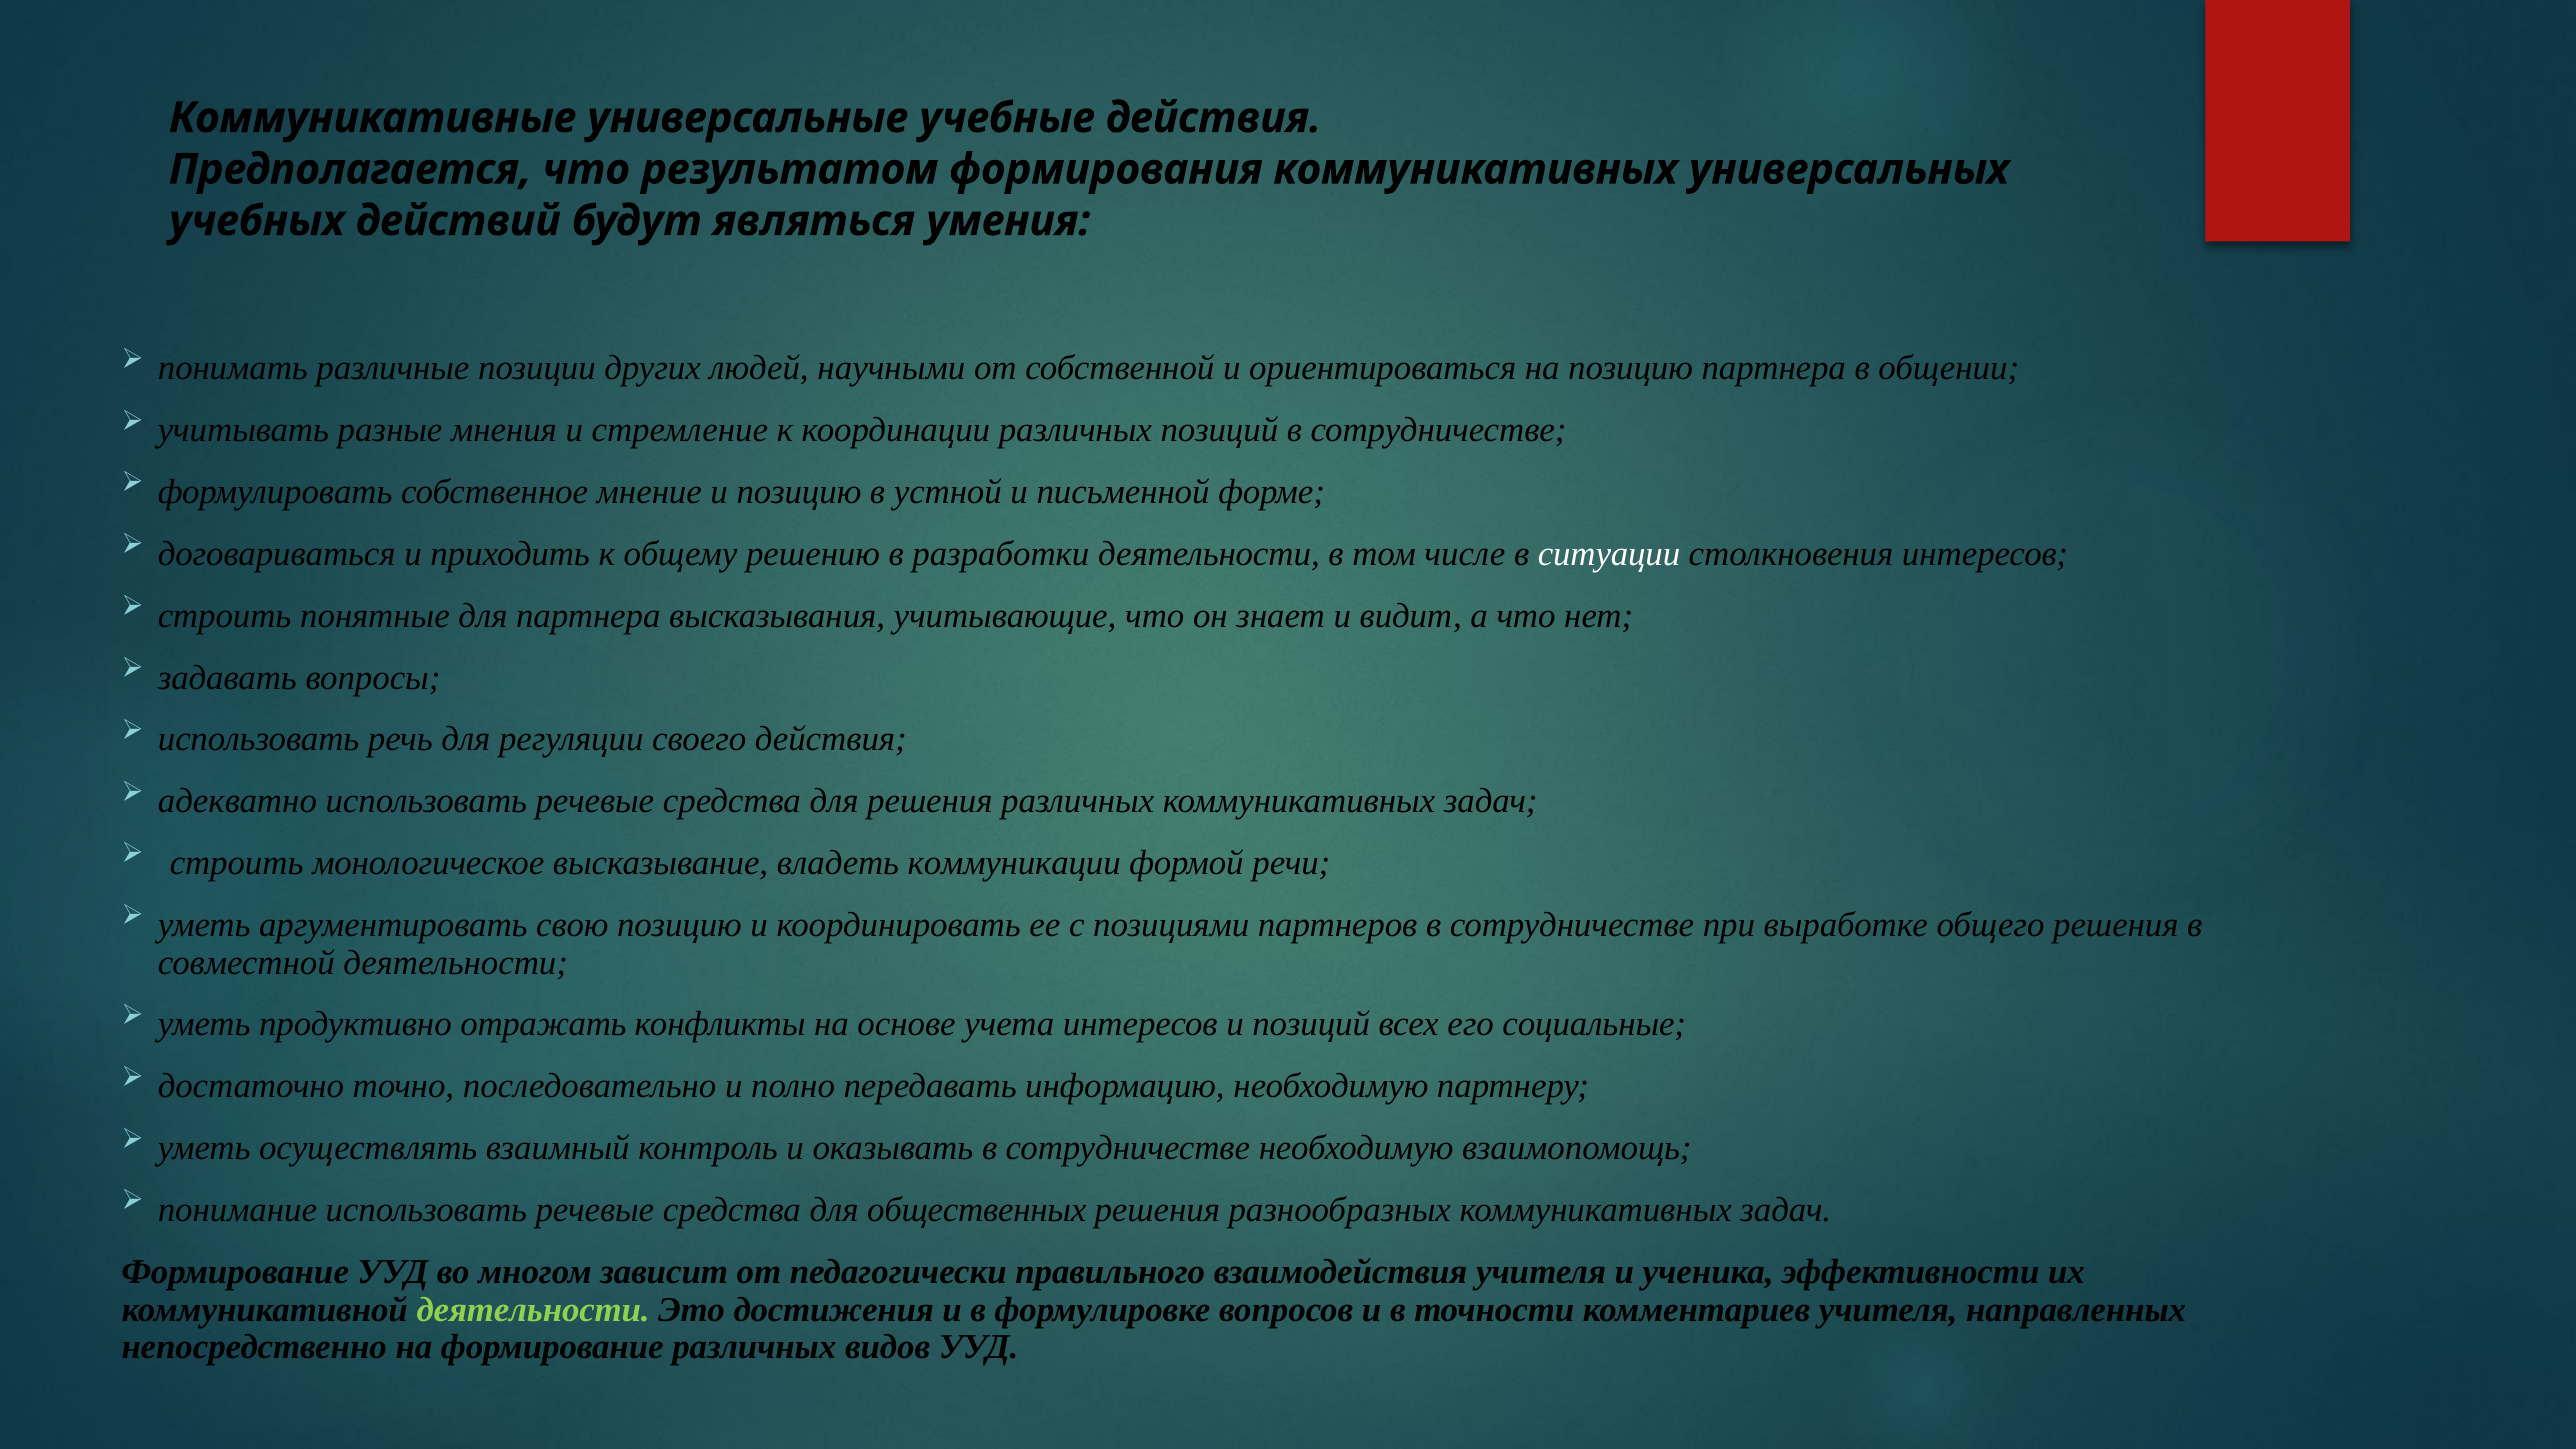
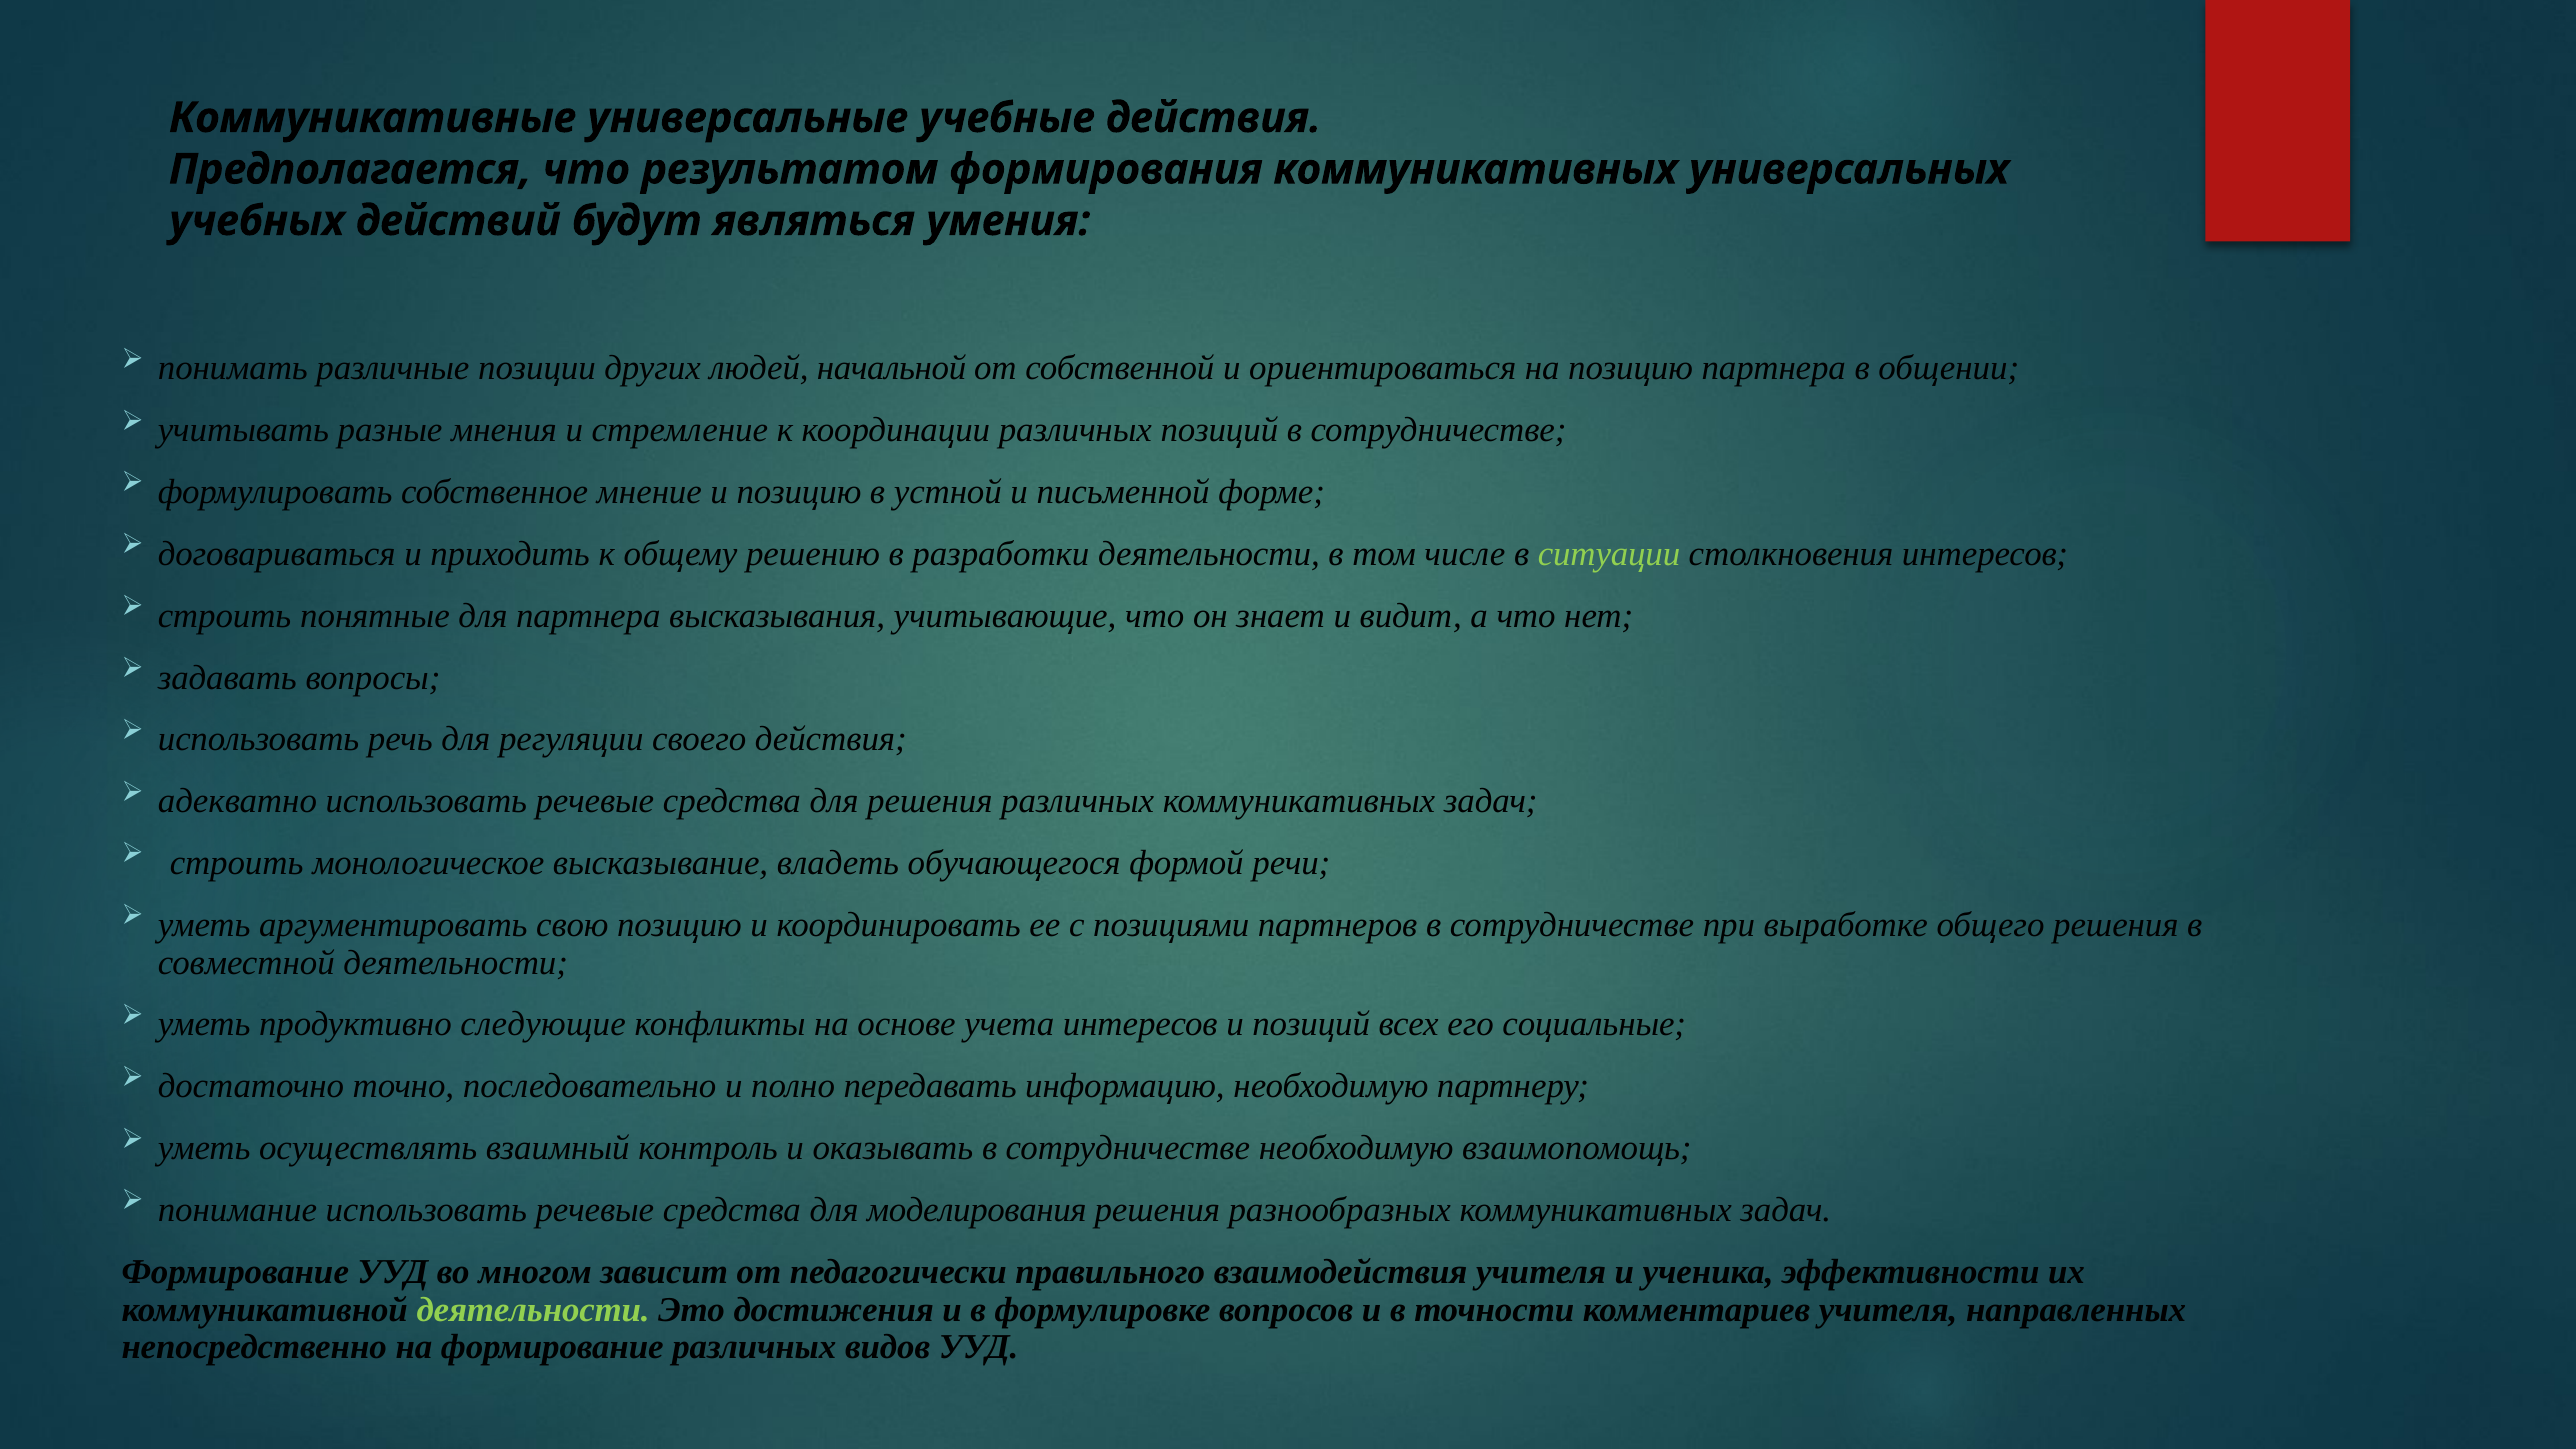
научными: научными -> начальной (892, 368)
ситуации colour: white -> light green (1609, 554)
коммуникации: коммуникации -> обучающегося (1014, 863)
отражать: отражать -> следующие (543, 1024)
общественных: общественных -> моделирования (977, 1210)
